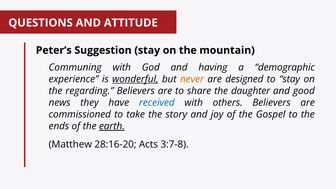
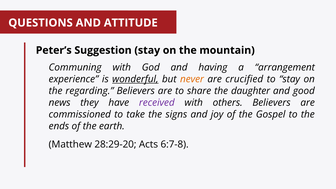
demographic: demographic -> arrangement (285, 67)
designed: designed -> crucified (244, 79)
received colour: blue -> purple (157, 103)
story: story -> signs (176, 115)
earth underline: present -> none (112, 126)
28:16-20: 28:16-20 -> 28:29-20 (115, 145)
3:7-8: 3:7-8 -> 6:7-8 (175, 145)
